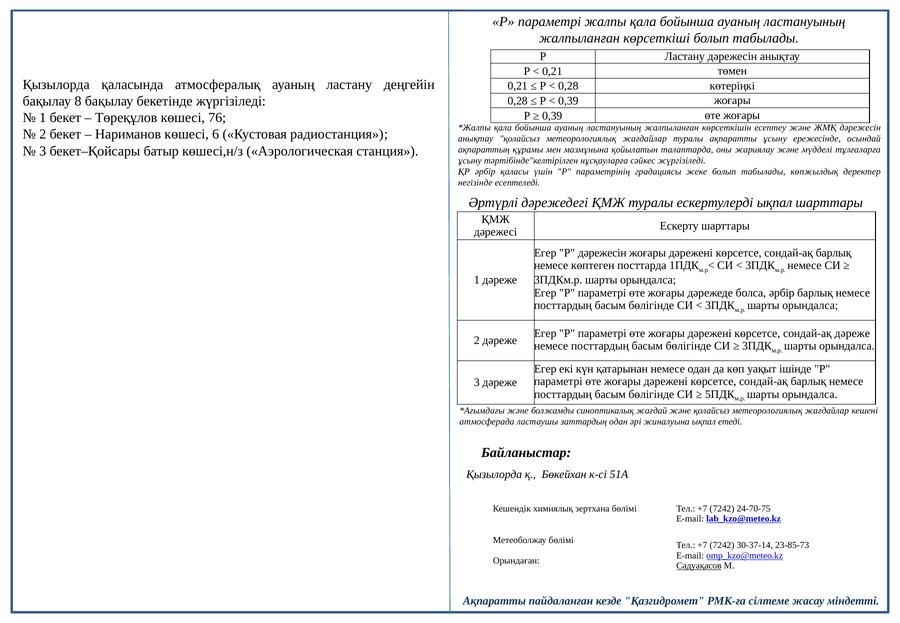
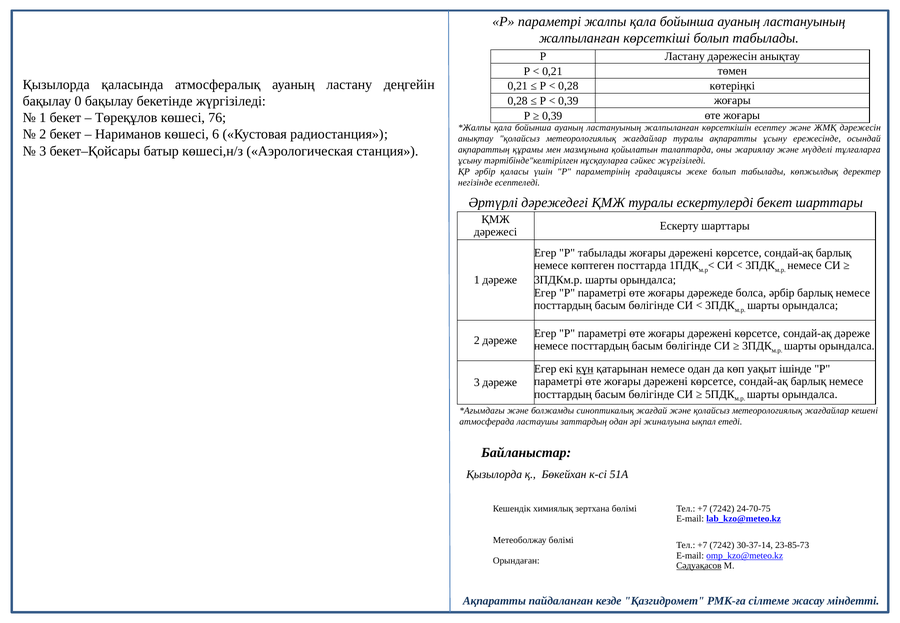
8: 8 -> 0 (78, 101)
ескертулерді ықпал: ықпал -> бекет (774, 203)
Р дәрежесін: дәрежесін -> табылады (602, 253)
күн underline: none -> present (585, 369)
